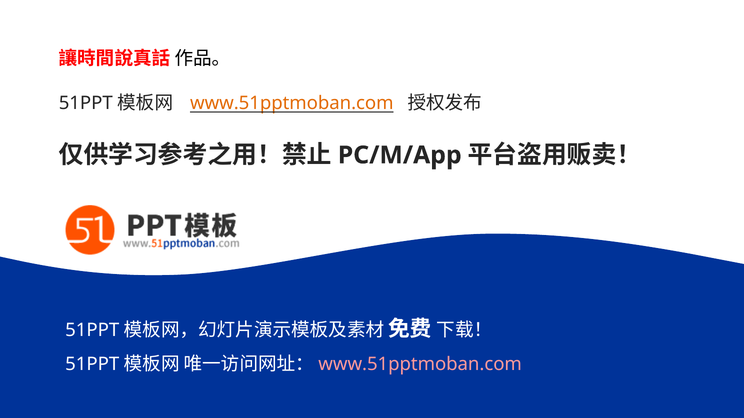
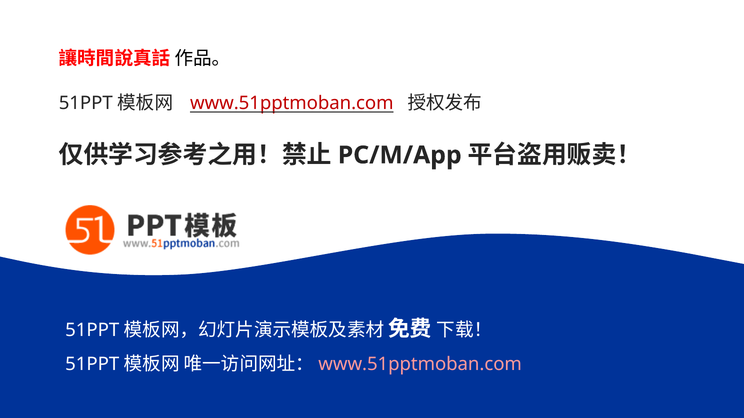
www.51pptmoban.com colour: orange -> red (292, 103)
